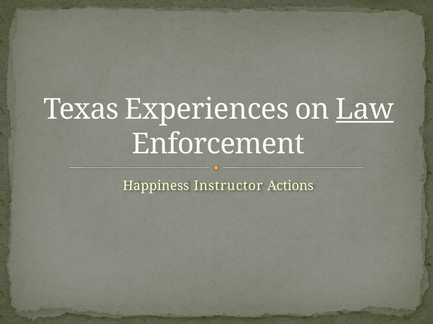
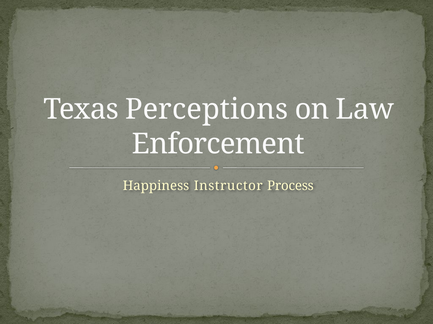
Experiences: Experiences -> Perceptions (207, 110)
Law underline: present -> none (365, 110)
Actions: Actions -> Process (290, 186)
